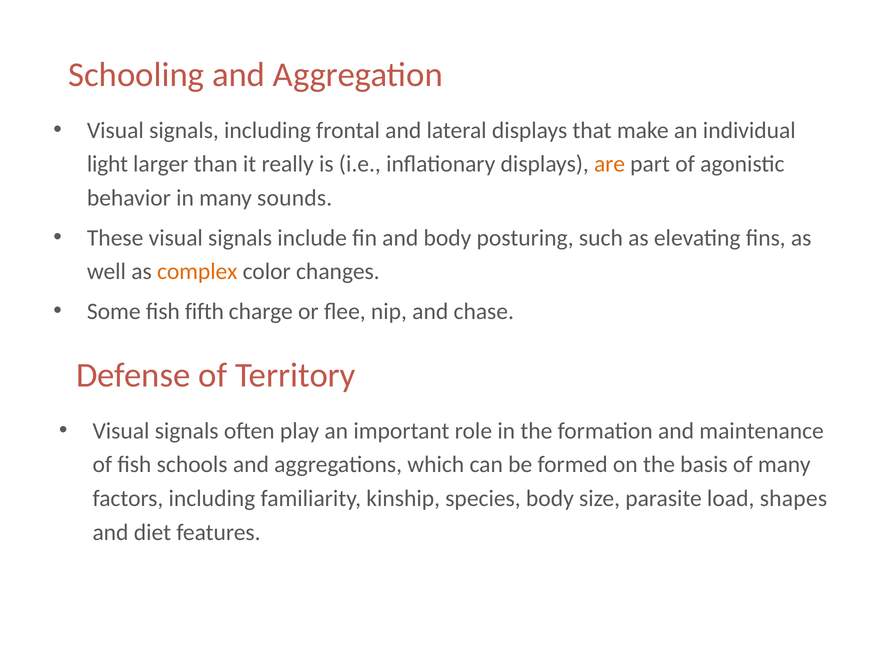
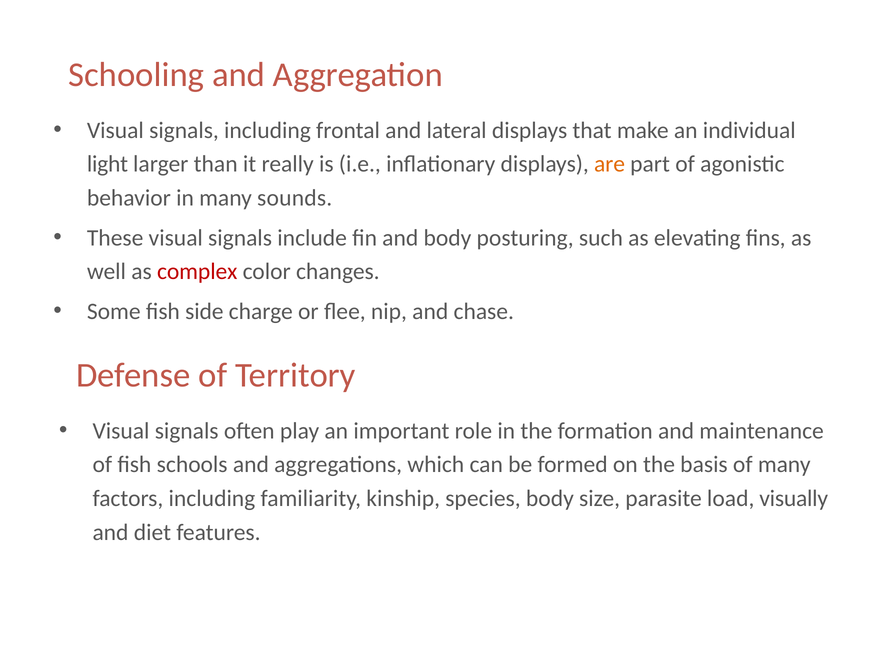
complex colour: orange -> red (197, 272)
fifth: fifth -> side (204, 312)
shapes: shapes -> visually (794, 499)
